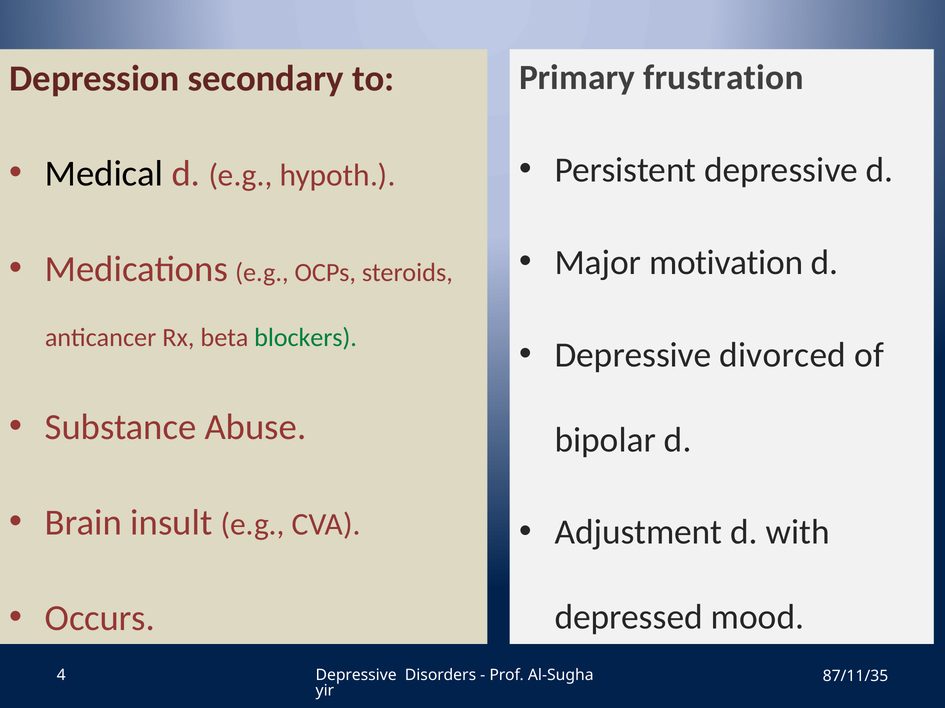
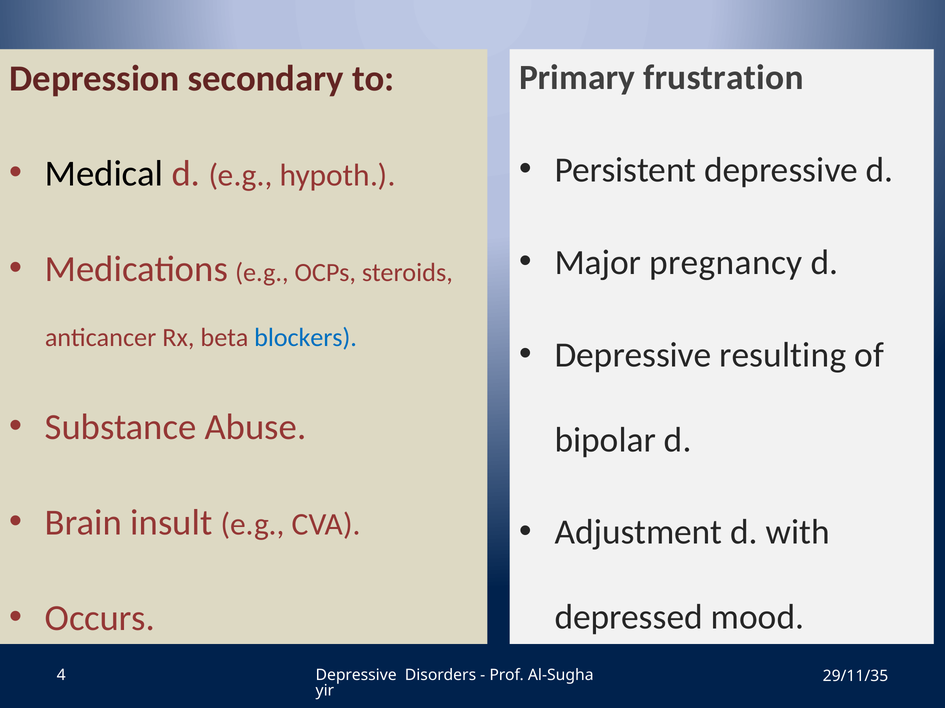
motivation: motivation -> pregnancy (726, 263)
blockers colour: green -> blue (306, 338)
divorced: divorced -> resulting (783, 355)
87/11/35: 87/11/35 -> 29/11/35 (855, 677)
